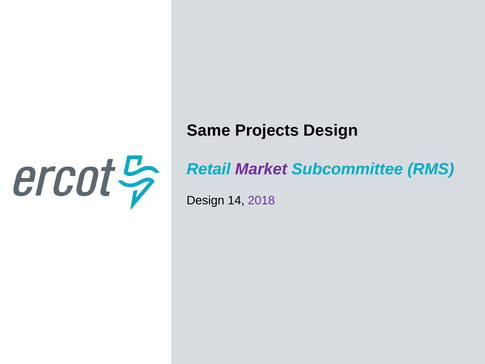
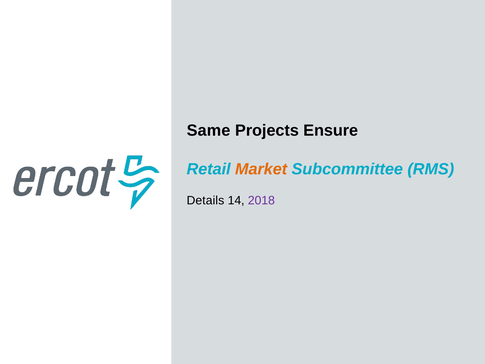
Projects Design: Design -> Ensure (331, 130)
Market colour: purple -> orange (261, 169)
Design: Design -> Details (205, 200)
